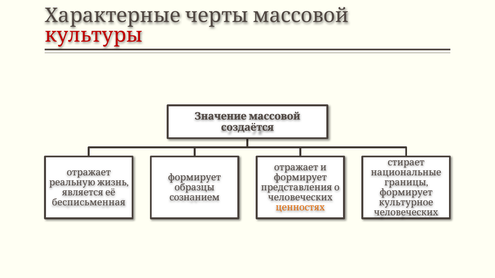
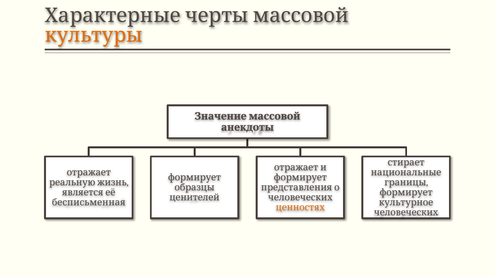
культуры colour: red -> orange (94, 35)
создаётся: создаётся -> анекдоты (247, 127)
сознанием: сознанием -> ценителей (195, 198)
